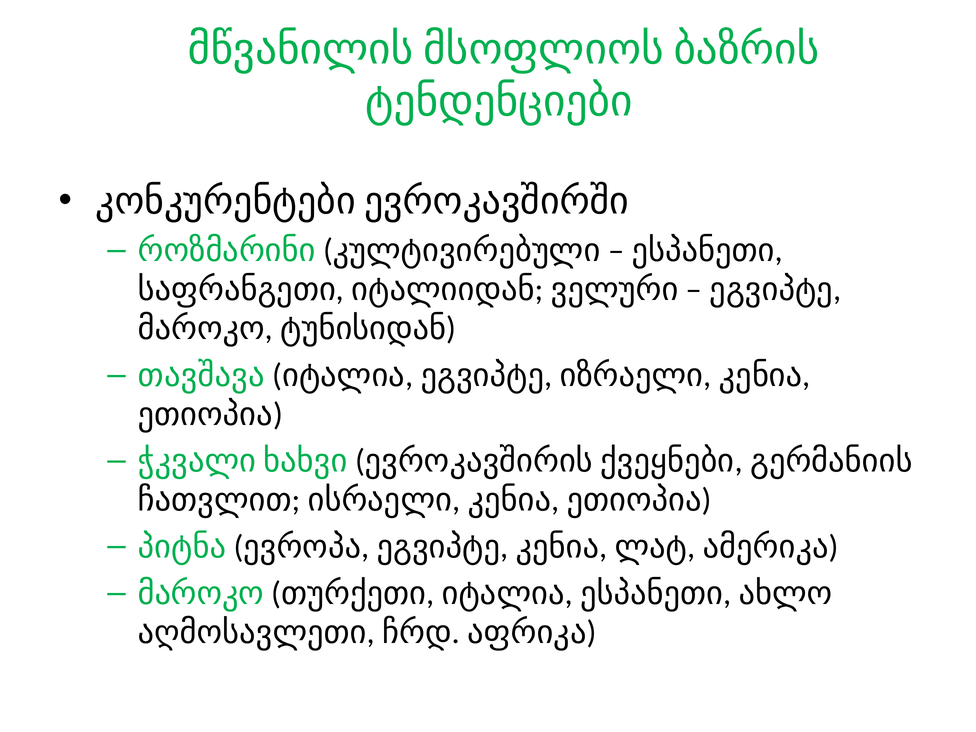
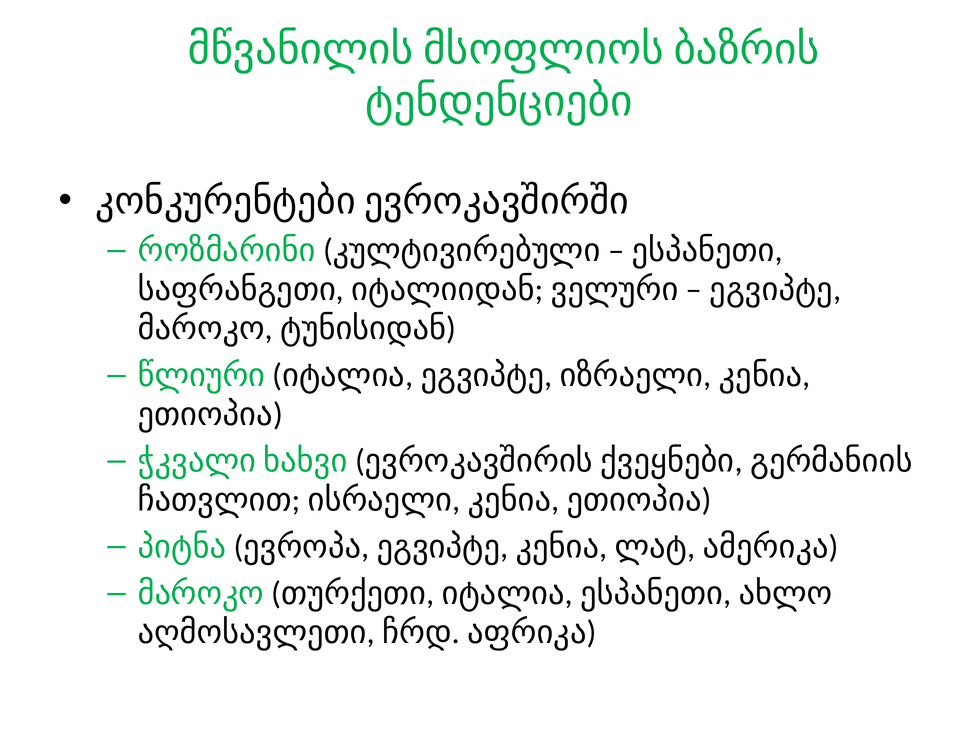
თავშავა: თავშავა -> წლიური (201, 375)
